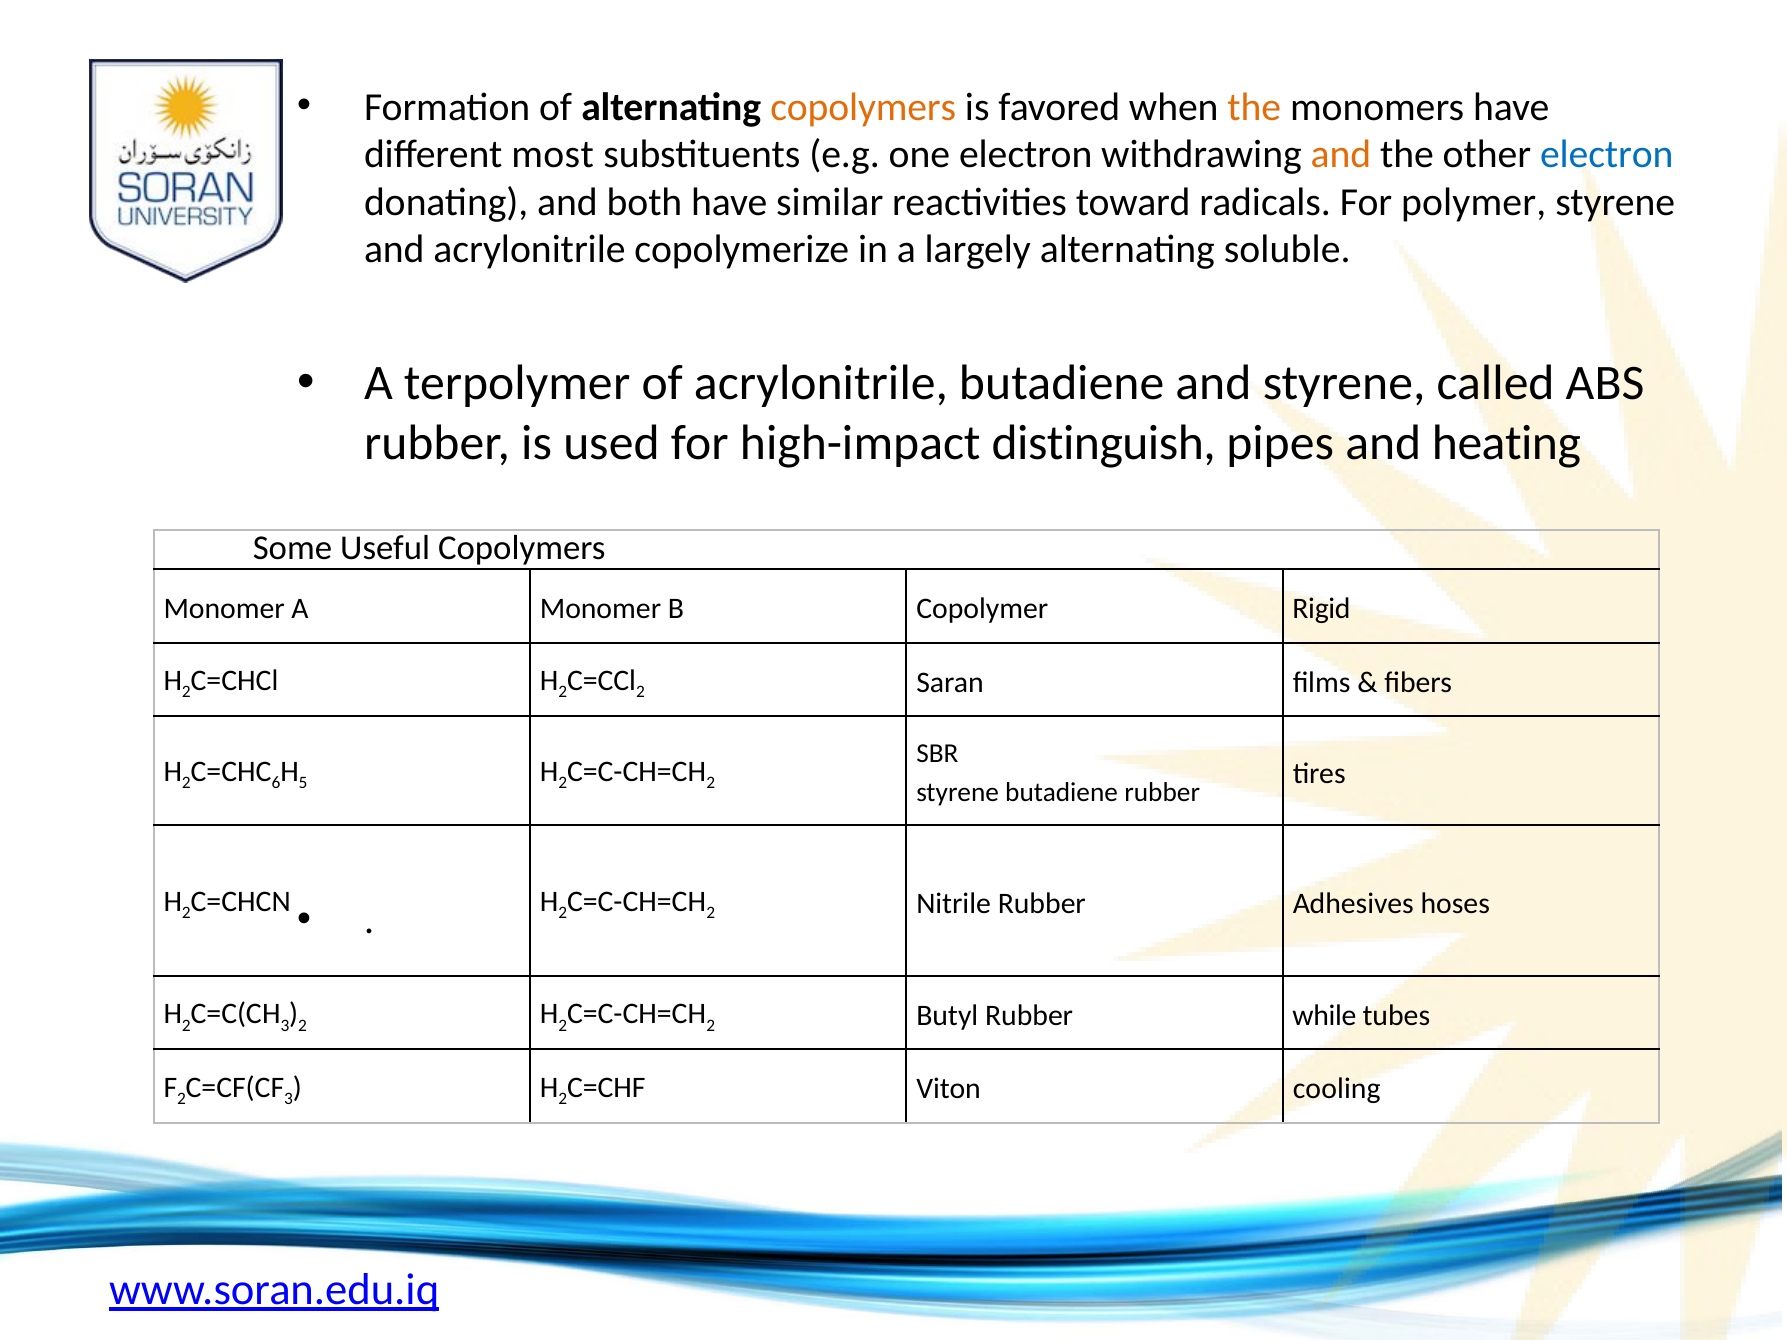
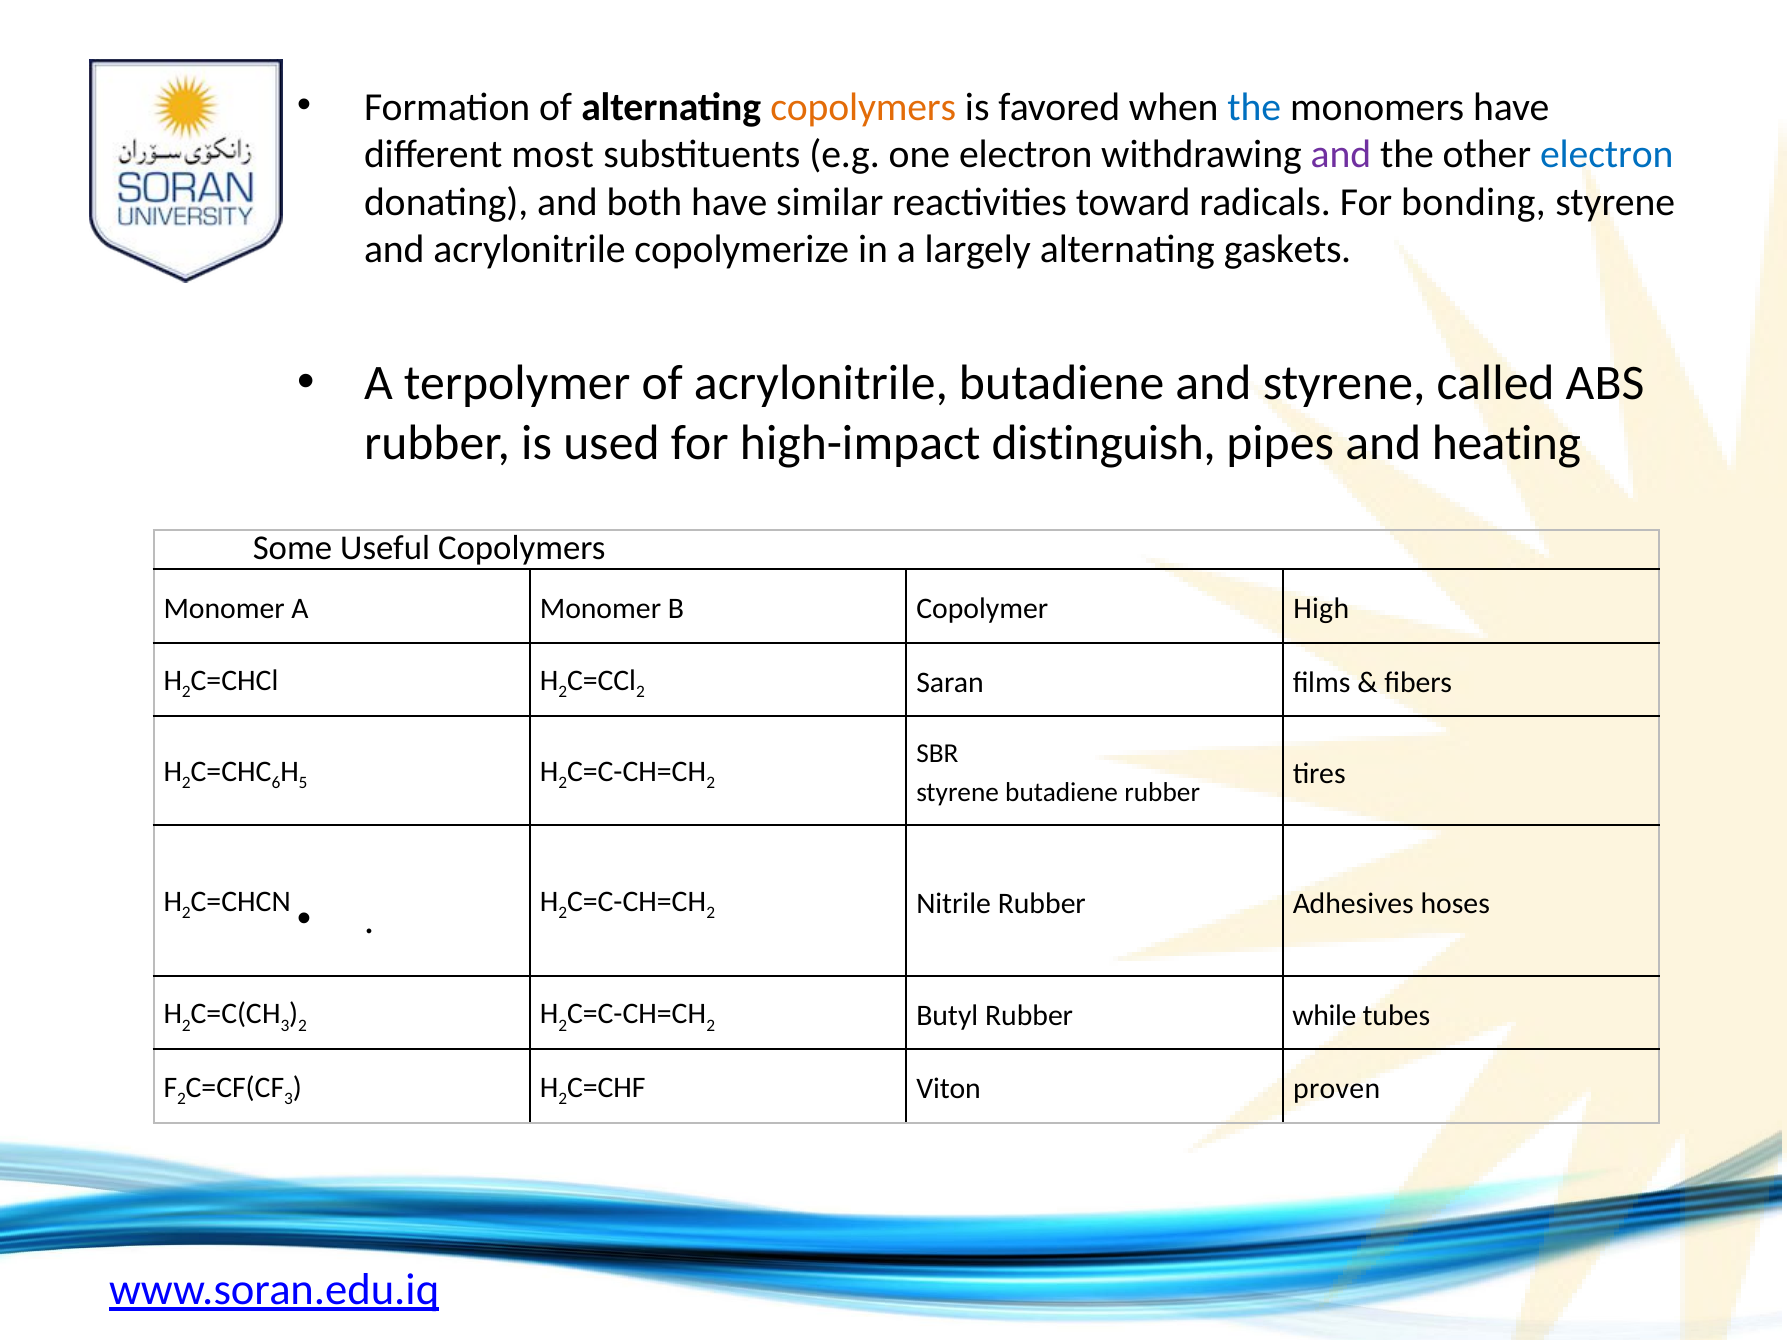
the colour: orange -> blue (1254, 107)
and colour: orange -> purple (1341, 155)
polymer: polymer -> bonding (1474, 202)
soluble: soluble -> gaskets (1288, 250)
Rigid: Rigid -> High (1321, 609)
cooling: cooling -> proven (1337, 1089)
